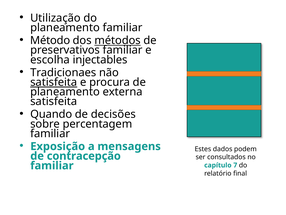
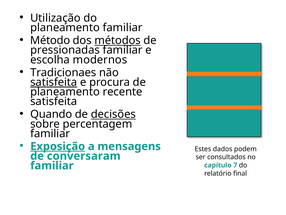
preservativos: preservativos -> pressionadas (65, 50)
injectables: injectables -> modernos (100, 60)
externa: externa -> recente (123, 92)
decisões underline: none -> present (113, 114)
Exposição underline: none -> present (58, 146)
contracepção: contracepção -> conversaram (84, 156)
